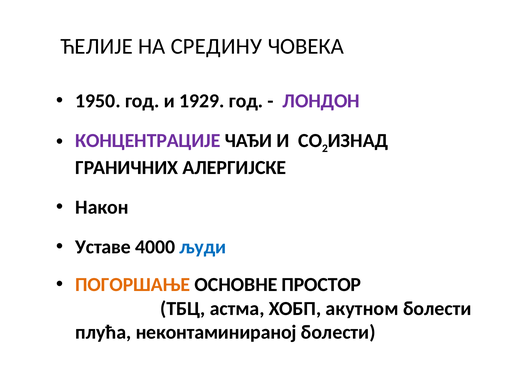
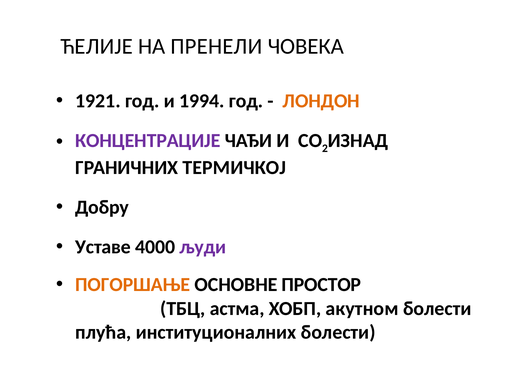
СРЕДИНУ: СРЕДИНУ -> ПРЕНЕЛИ (216, 46)
1950: 1950 -> 1921 (98, 101)
1929: 1929 -> 1994 (202, 101)
ЛОНДОН colour: purple -> orange (321, 101)
АЛЕРГИЈСКЕ: АЛЕРГИЈСКЕ -> ТЕРМИЧКОЈ (234, 167)
Након: Након -> Добру (102, 207)
људи colour: blue -> purple (203, 247)
неконтаминираној: неконтаминираној -> институционалних (216, 332)
